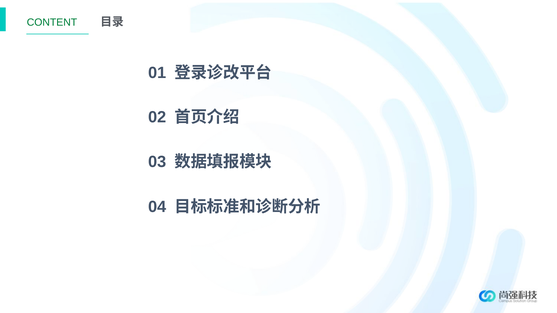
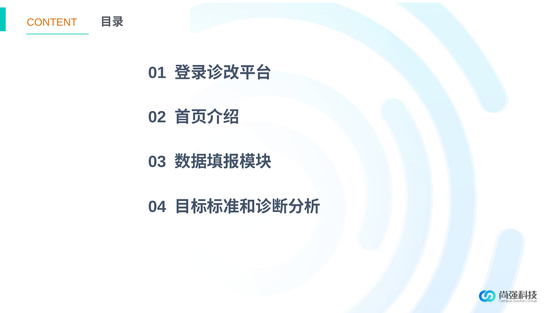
CONTENT colour: green -> orange (52, 22)
